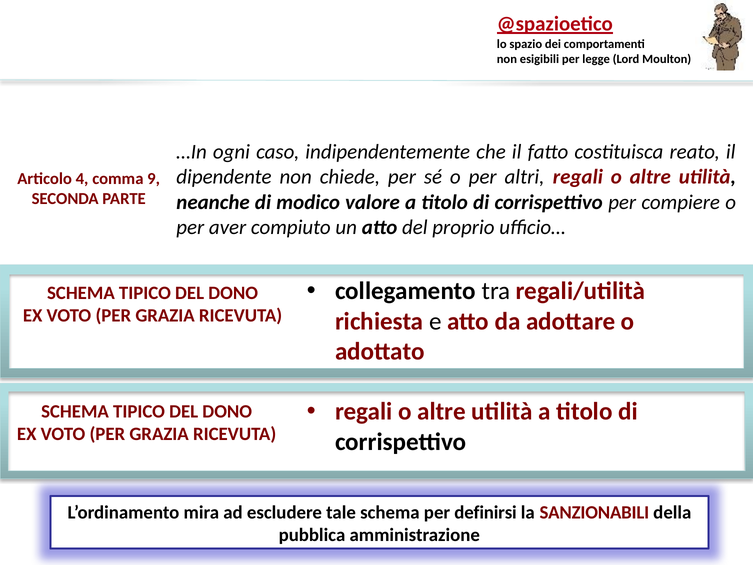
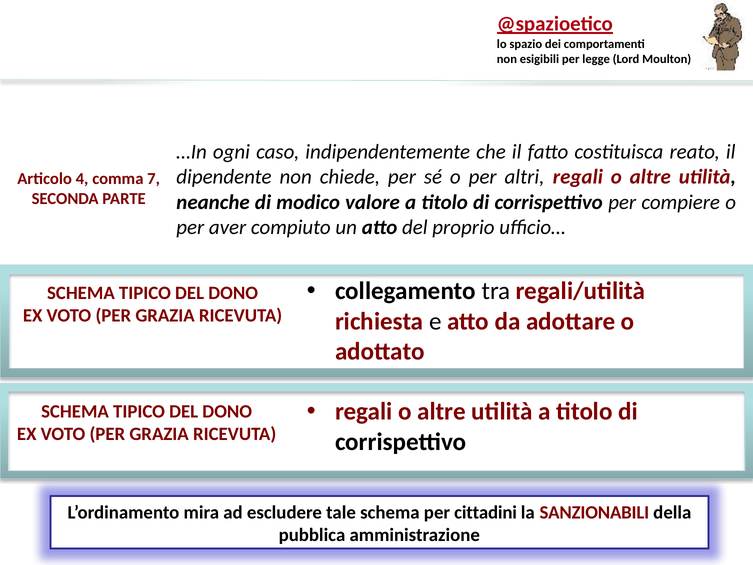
9: 9 -> 7 (154, 179)
definirsi: definirsi -> cittadini (486, 512)
